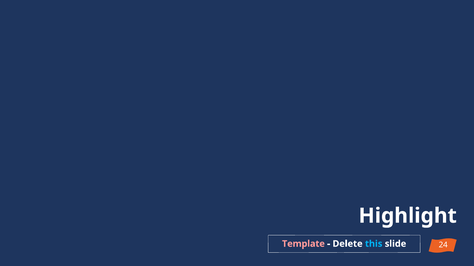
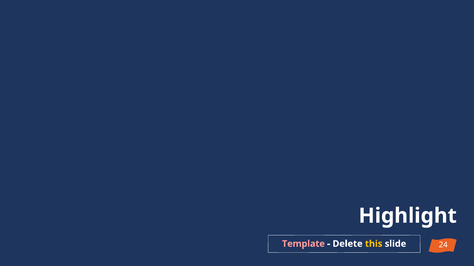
this colour: light blue -> yellow (374, 244)
